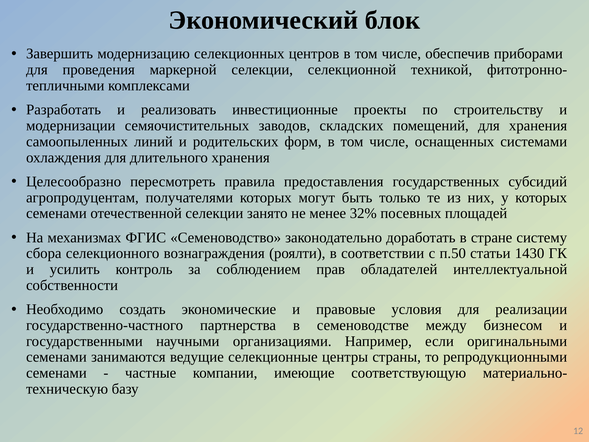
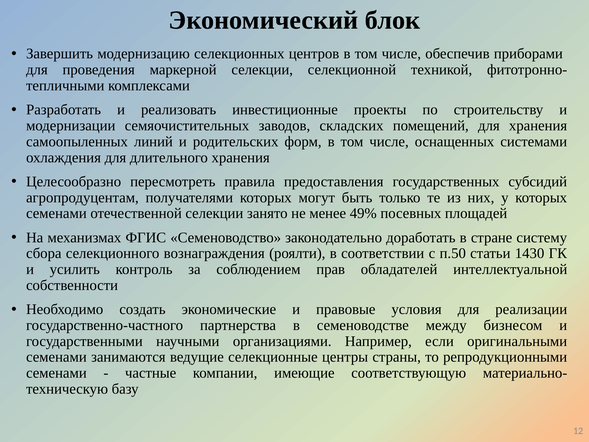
32%: 32% -> 49% (363, 213)
